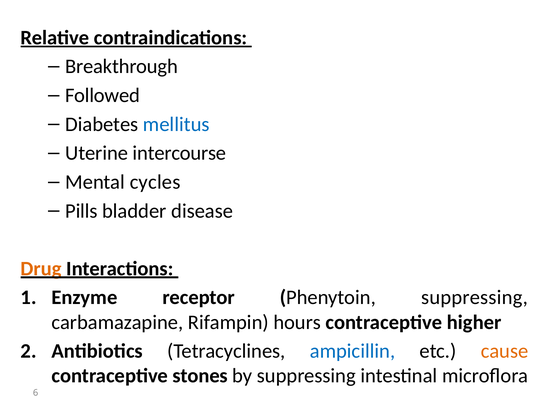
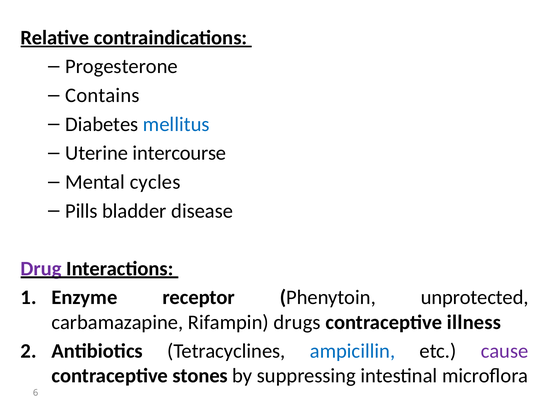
Breakthrough: Breakthrough -> Progesterone (121, 66)
Followed: Followed -> Contains (102, 95)
Drug colour: orange -> purple (41, 268)
Phenytoin suppressing: suppressing -> unprotected (475, 297)
hours: hours -> drugs (297, 322)
higher: higher -> illness (474, 322)
cause colour: orange -> purple (505, 351)
